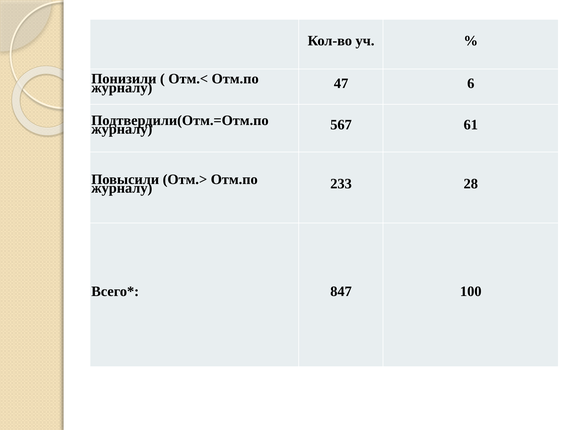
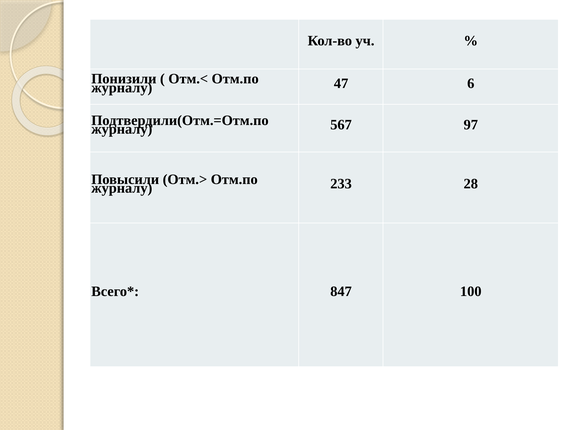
61: 61 -> 97 (471, 125)
